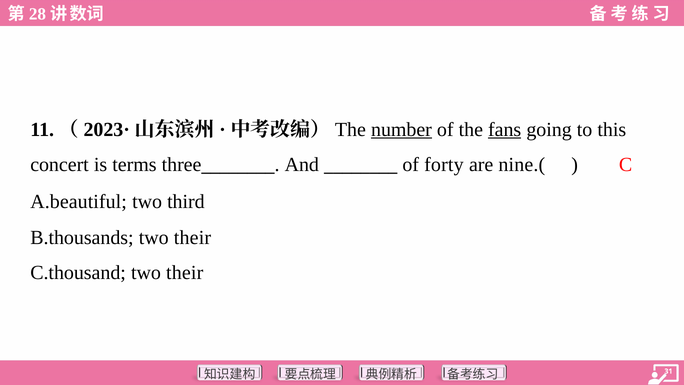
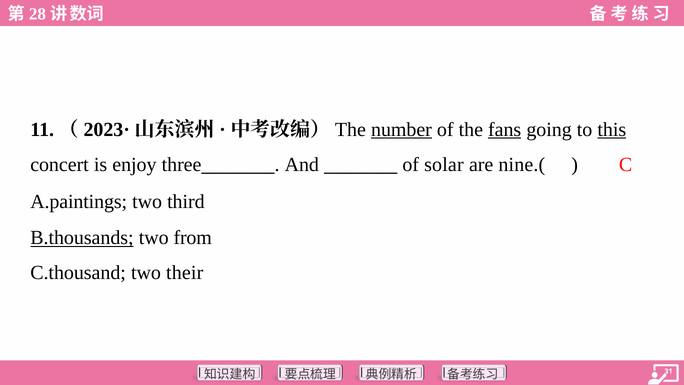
this underline: none -> present (612, 129)
terms: terms -> enjoy (134, 164)
forty: forty -> solar (444, 164)
A.beautiful: A.beautiful -> A.paintings (79, 201)
B.thousands underline: none -> present (82, 238)
their: their -> from (193, 238)
